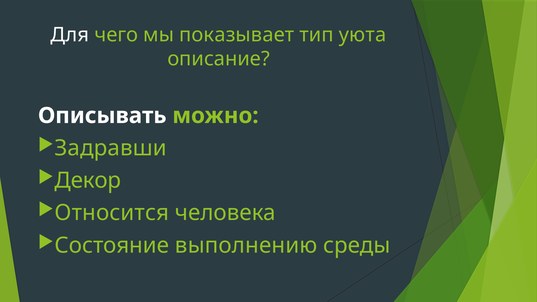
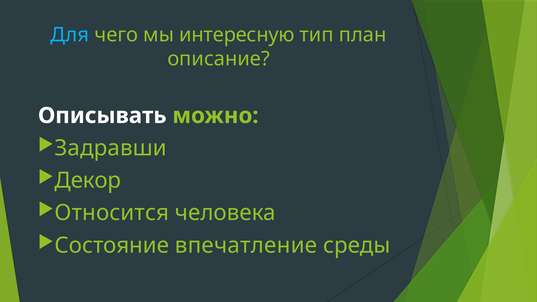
Для colour: white -> light blue (70, 35)
показывает: показывает -> интересную (237, 35)
уюта: уюта -> план (363, 35)
выполнению: выполнению -> впечатление (246, 245)
